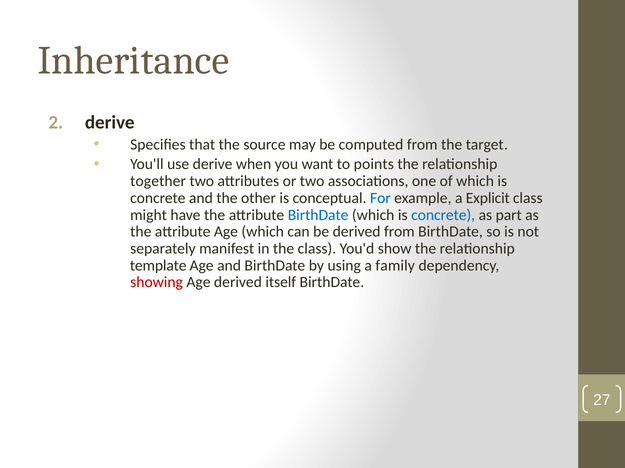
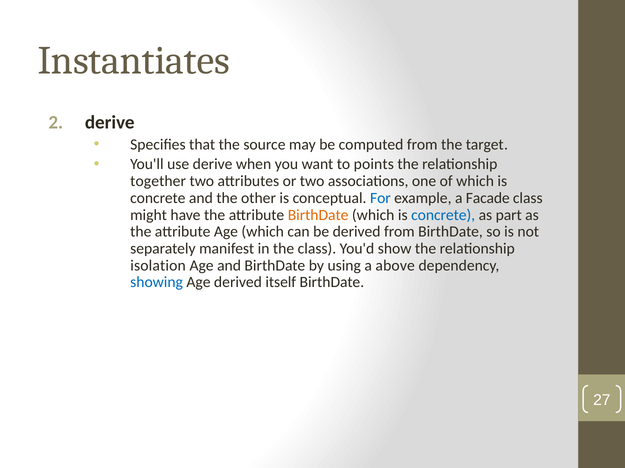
Inheritance: Inheritance -> Instantiates (134, 61)
Explicit: Explicit -> Facade (488, 198)
BirthDate colour: blue -> orange (318, 215)
template: template -> isolation (158, 266)
family: family -> above (395, 266)
showing colour: red -> blue (157, 283)
